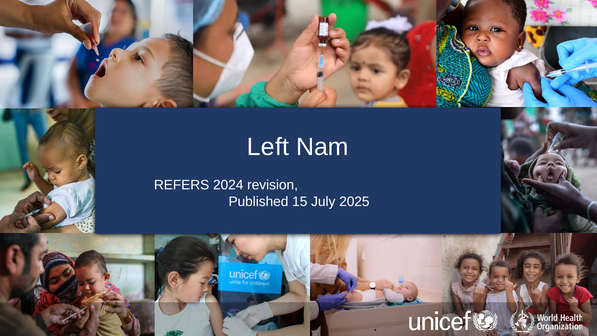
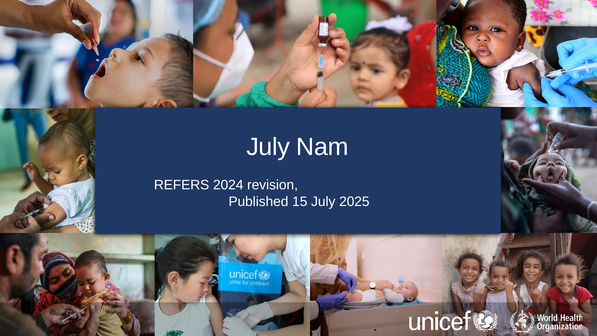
Left: Left -> July (268, 147)
